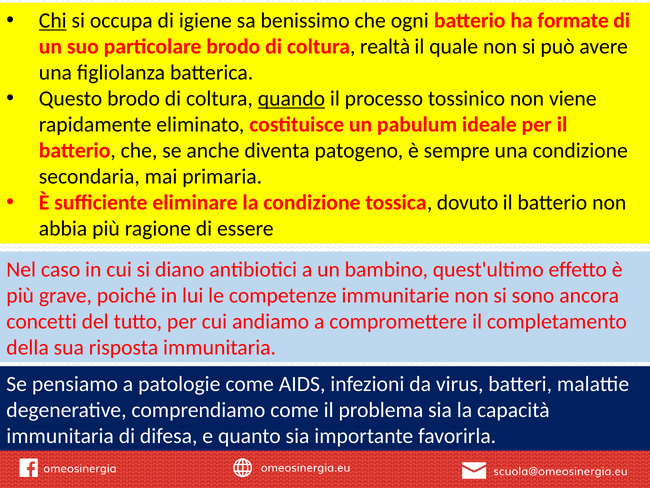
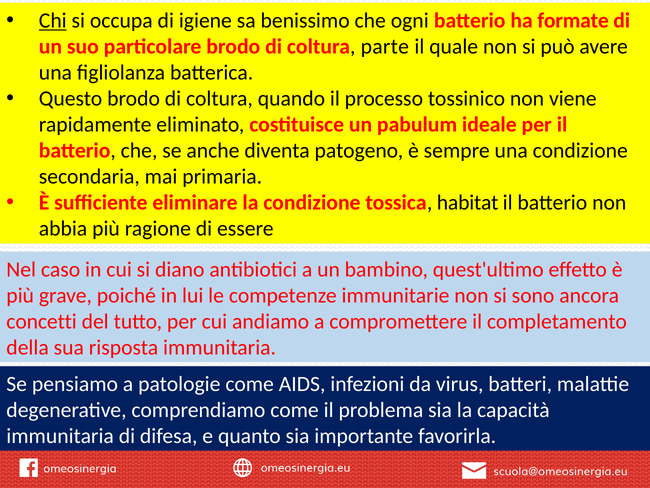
realtà: realtà -> parte (385, 47)
quando underline: present -> none (291, 99)
dovuto: dovuto -> habitat (468, 203)
